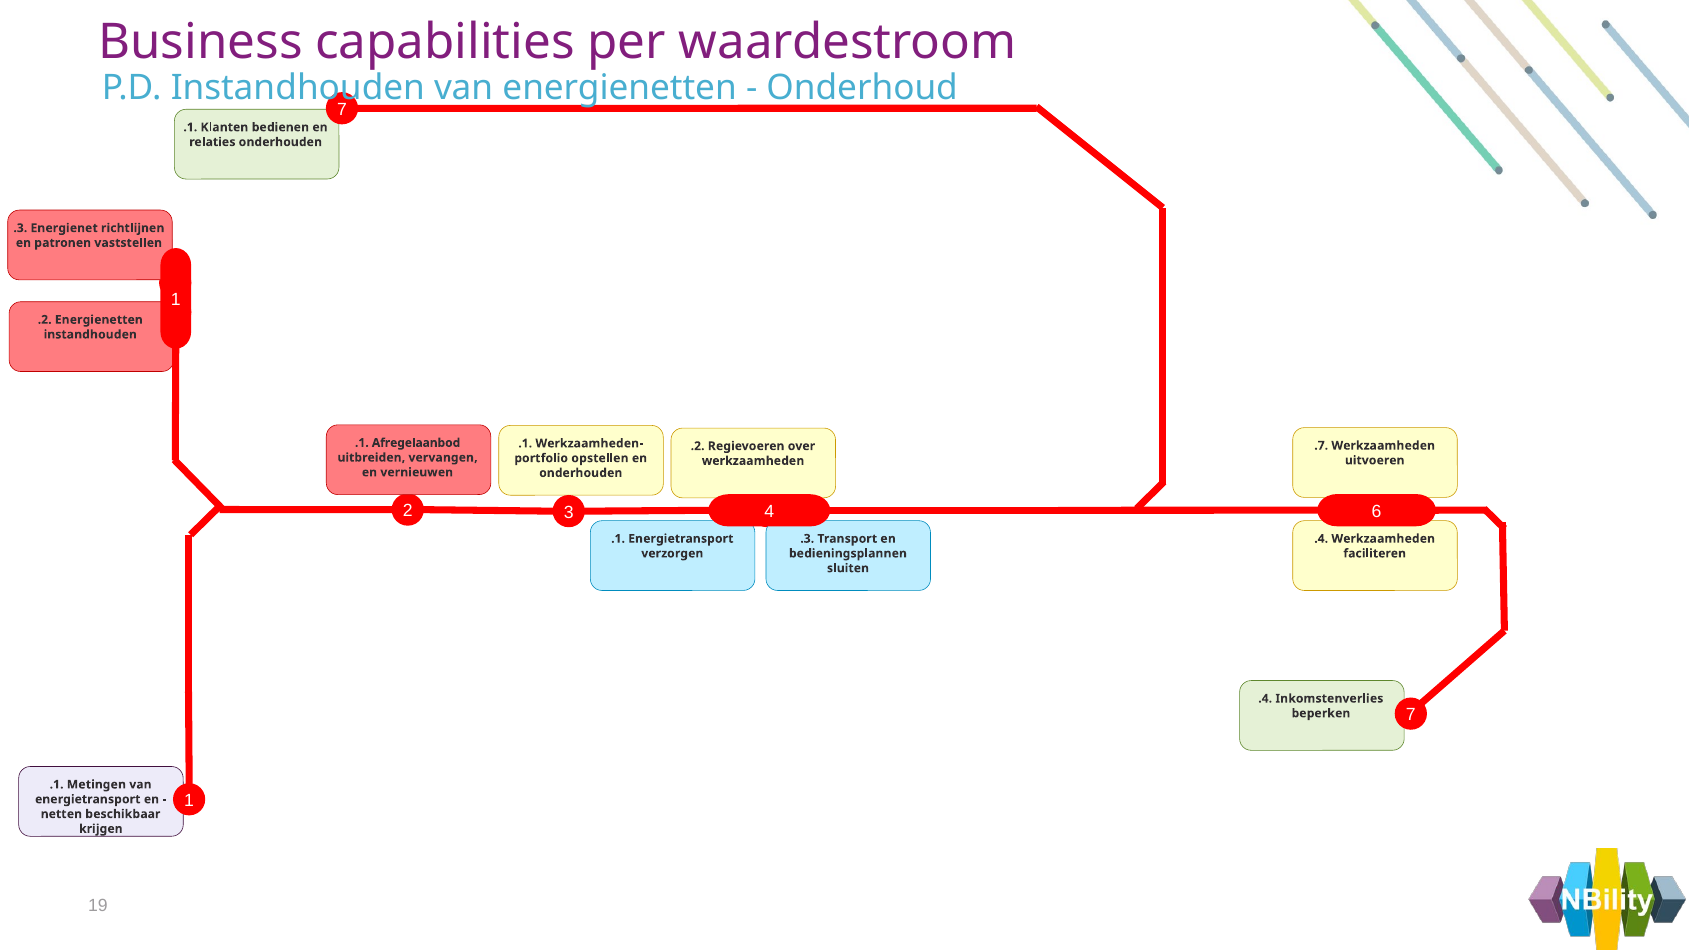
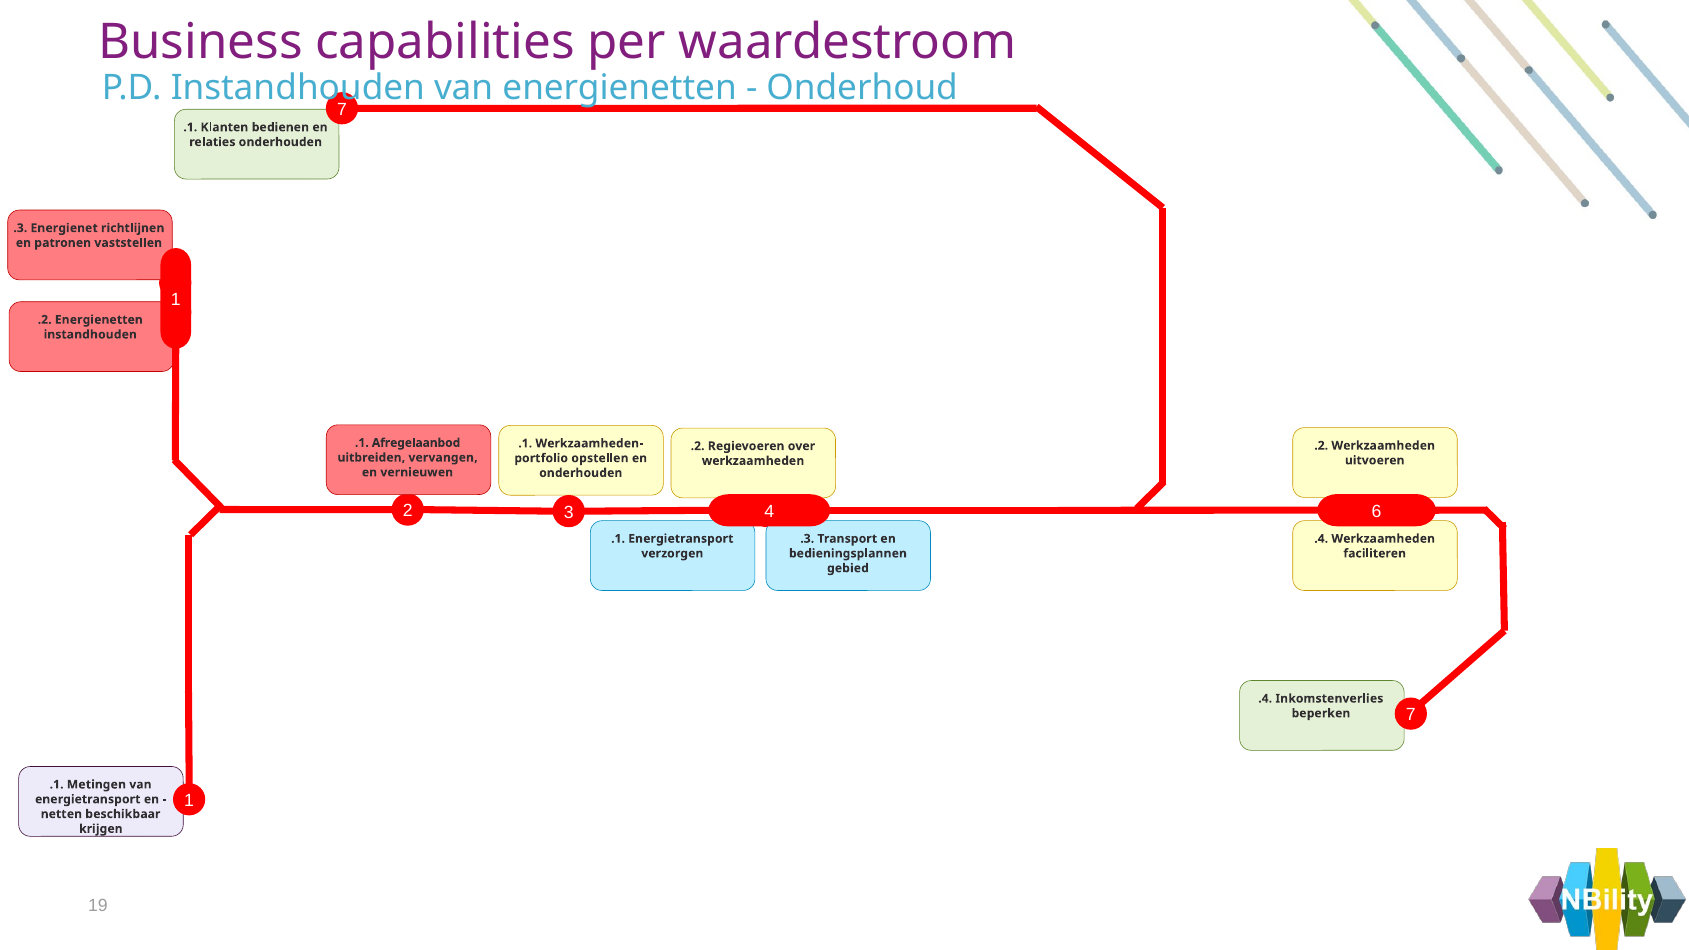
.7: .7 -> .2 (1321, 446)
sluiten: sluiten -> gebied (848, 568)
